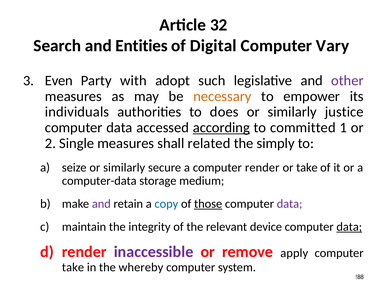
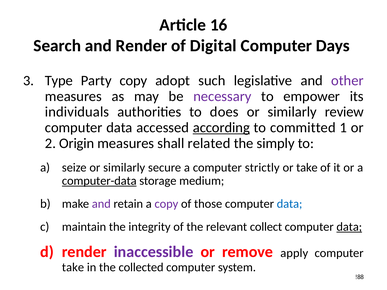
32: 32 -> 16 (219, 25)
and Entities: Entities -> Render (142, 46)
Vary: Vary -> Days (333, 46)
Even: Even -> Type (59, 81)
Party with: with -> copy (133, 81)
necessary colour: orange -> purple (222, 96)
justice: justice -> review (344, 112)
Single: Single -> Origin (77, 143)
computer render: render -> strictly (262, 168)
computer-data underline: none -> present (99, 181)
copy colour: blue -> purple (166, 204)
those underline: present -> none (208, 204)
data colour: purple -> blue (290, 204)
device: device -> collect (266, 227)
whereby: whereby -> collected (141, 267)
